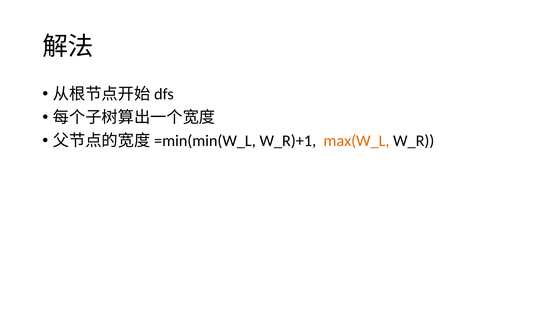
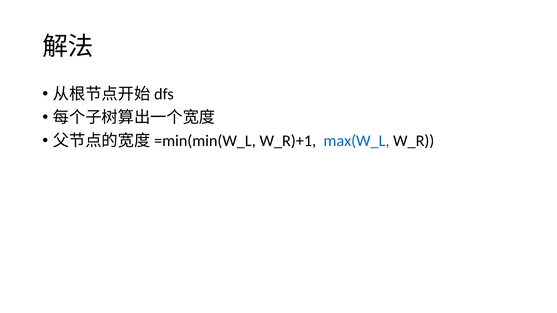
max(W_L colour: orange -> blue (356, 141)
